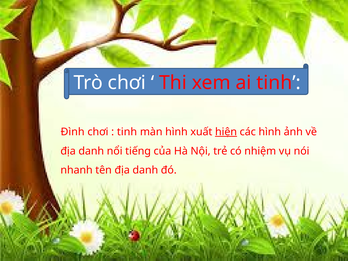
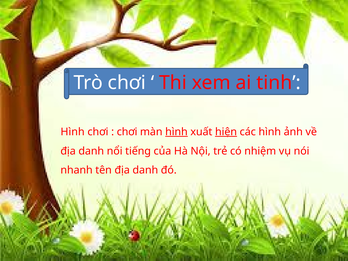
Đình: Đình -> Hình (73, 132)
tinh: tinh -> chơi (127, 132)
hình underline: none -> present (176, 132)
